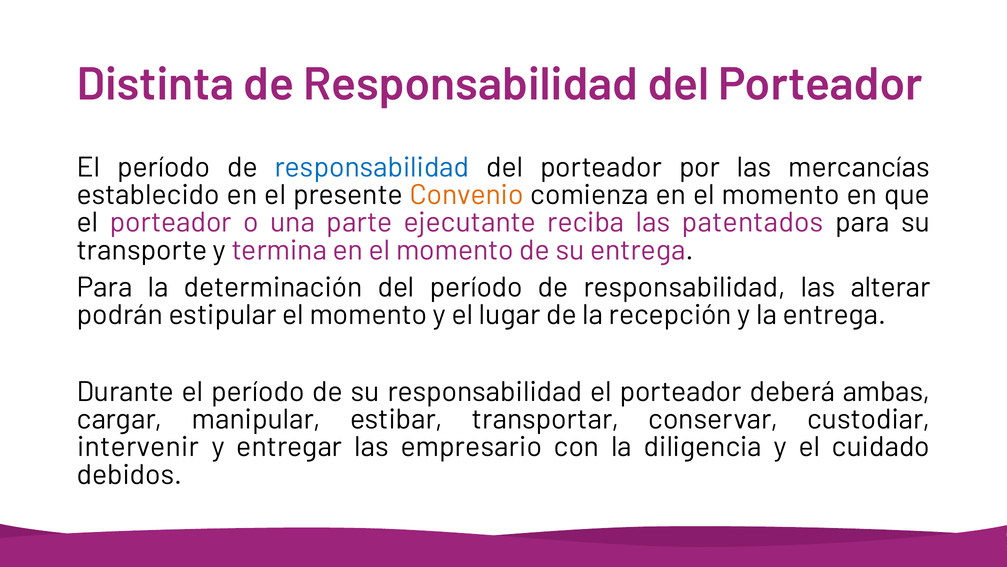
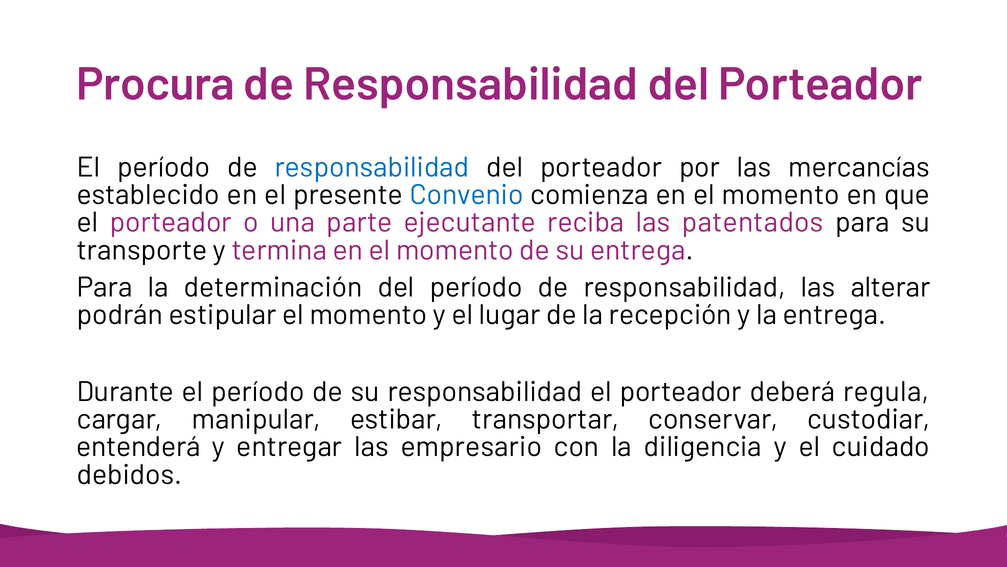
Distinta: Distinta -> Procura (156, 85)
Convenio colour: orange -> blue (467, 195)
ambas: ambas -> regula (886, 391)
intervenir: intervenir -> entenderá (138, 447)
